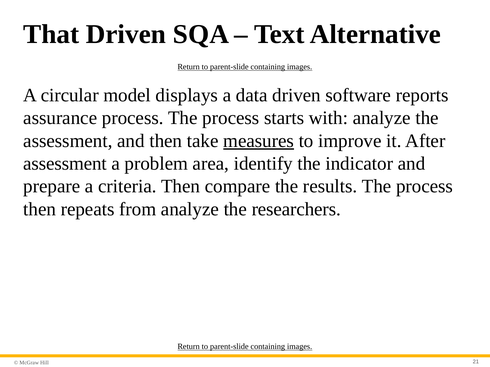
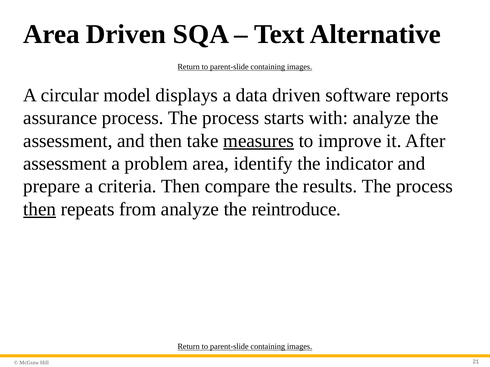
That: That -> Area (51, 34)
then underline: none -> present (40, 209)
researchers: researchers -> reintroduce (296, 209)
